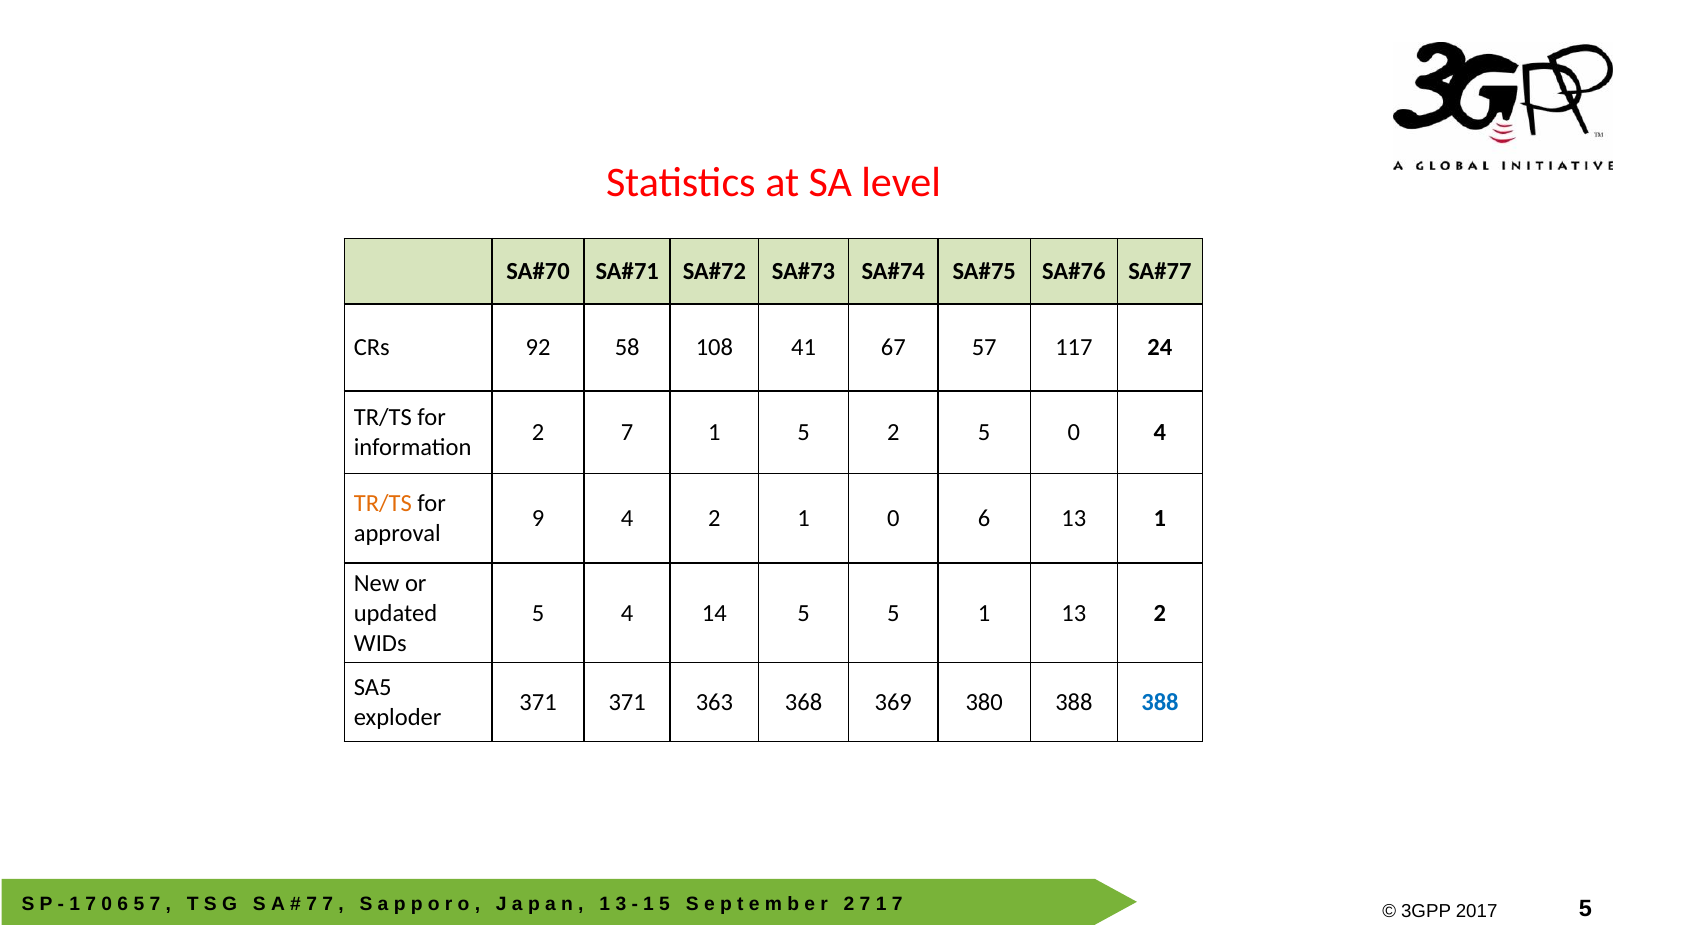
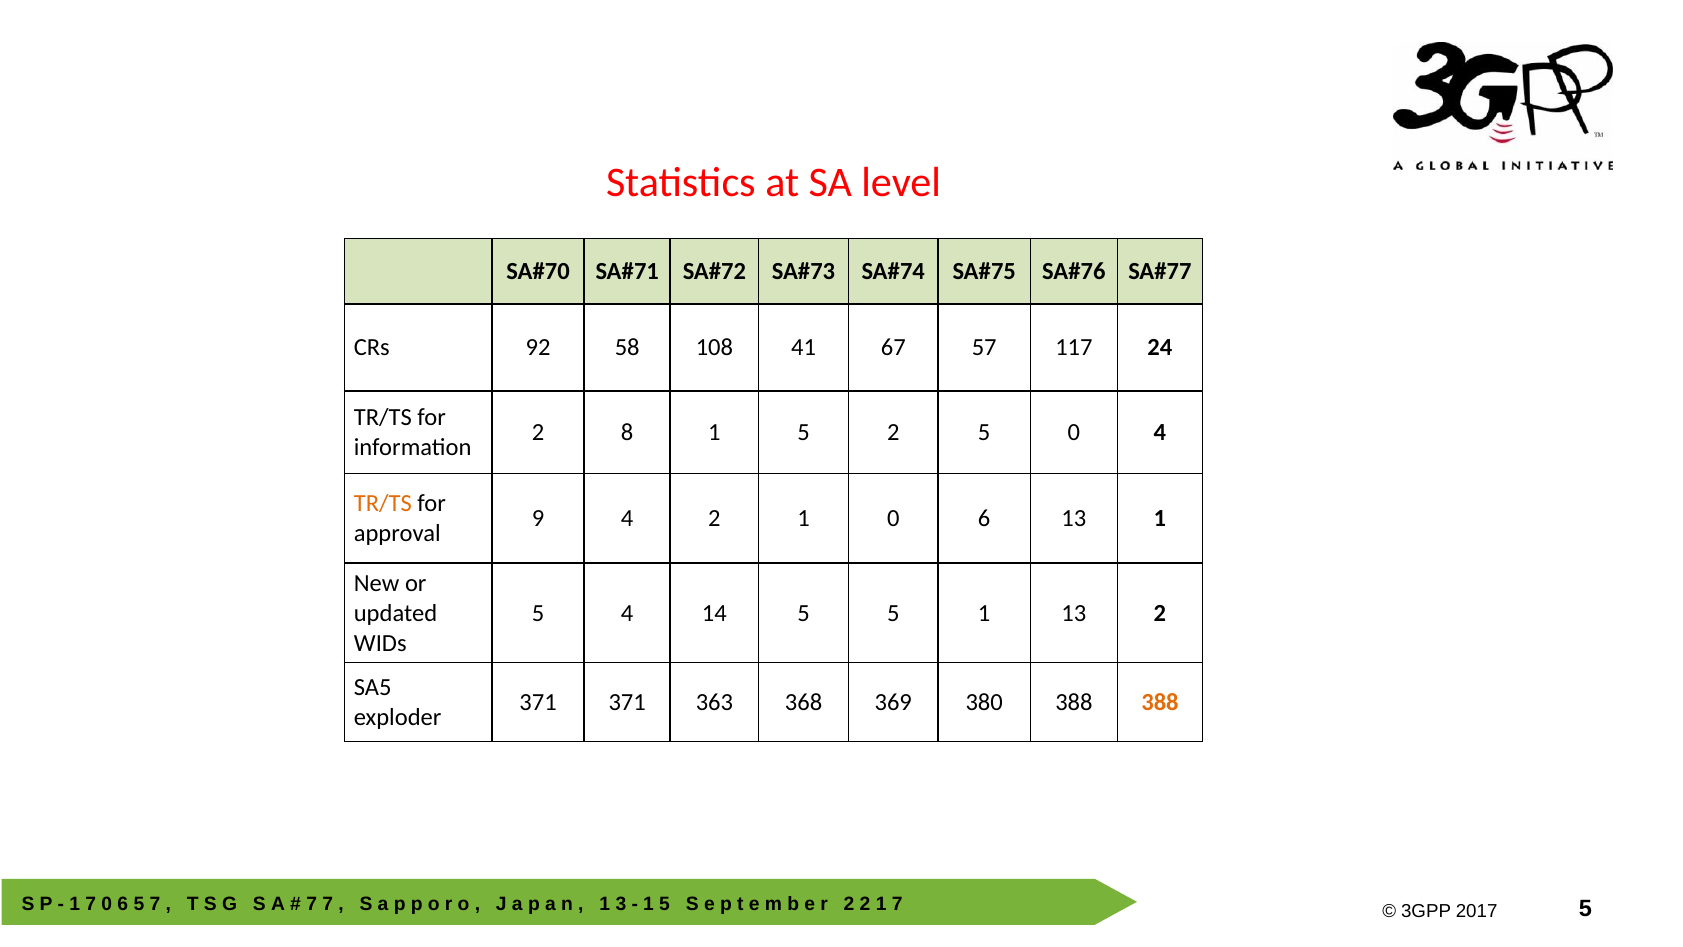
7: 7 -> 8 (627, 432)
388 colour: blue -> orange (1160, 702)
7: 7 -> 2 (865, 904)
